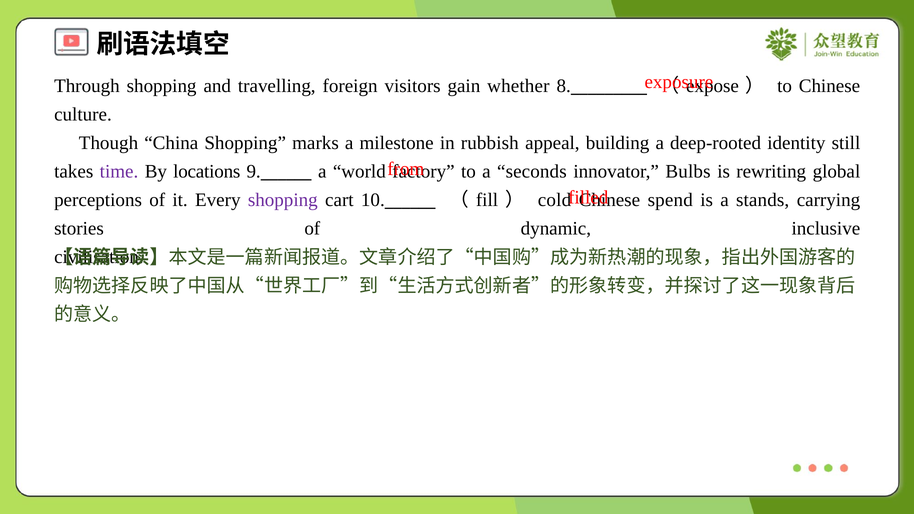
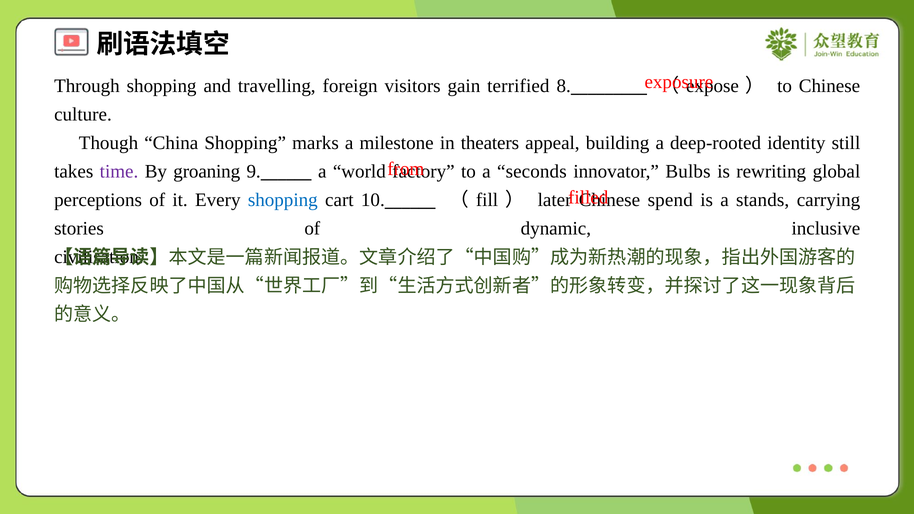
whether: whether -> terrified (518, 86)
rubbish: rubbish -> theaters (490, 143)
locations: locations -> groaning (207, 172)
shopping colour: purple -> blue (283, 200)
cold: cold -> later (555, 200)
